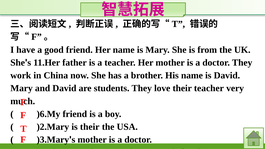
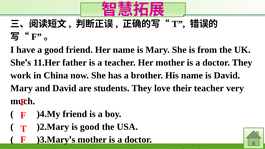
)6.My: )6.My -> )4.My (48, 114)
is their: their -> good (90, 127)
